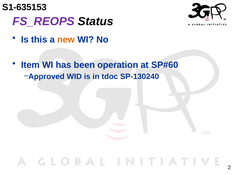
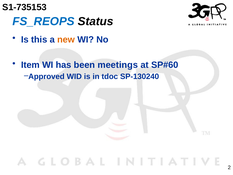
S1-635153: S1-635153 -> S1-735153 (24, 7)
FS_REOPS colour: purple -> blue (43, 21)
operation: operation -> meetings (118, 65)
